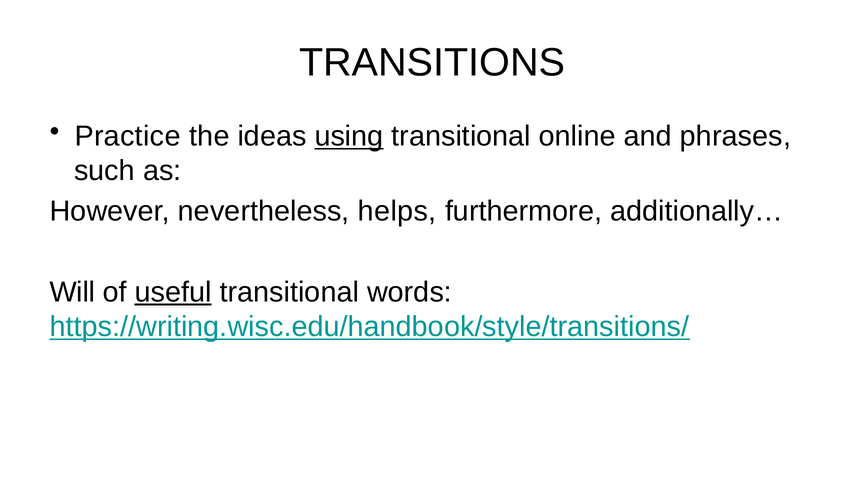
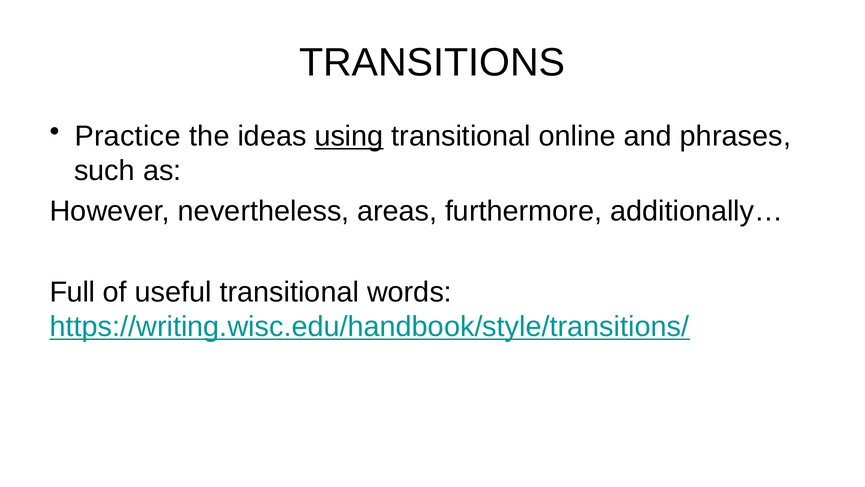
helps: helps -> areas (397, 211)
Will: Will -> Full (72, 292)
useful underline: present -> none (173, 292)
